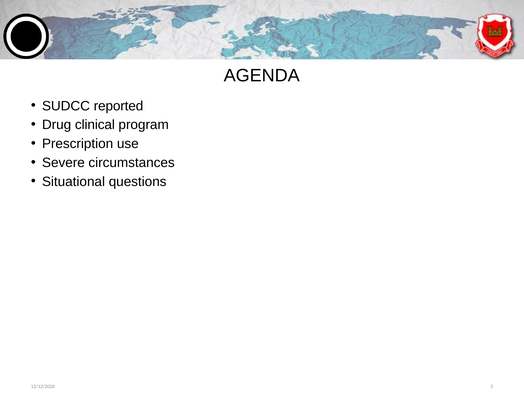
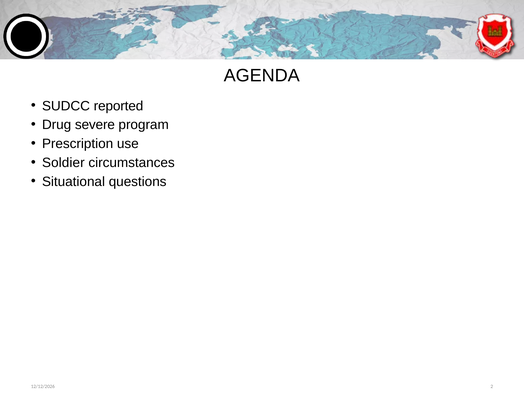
clinical: clinical -> severe (95, 125)
Severe: Severe -> Soldier (63, 163)
